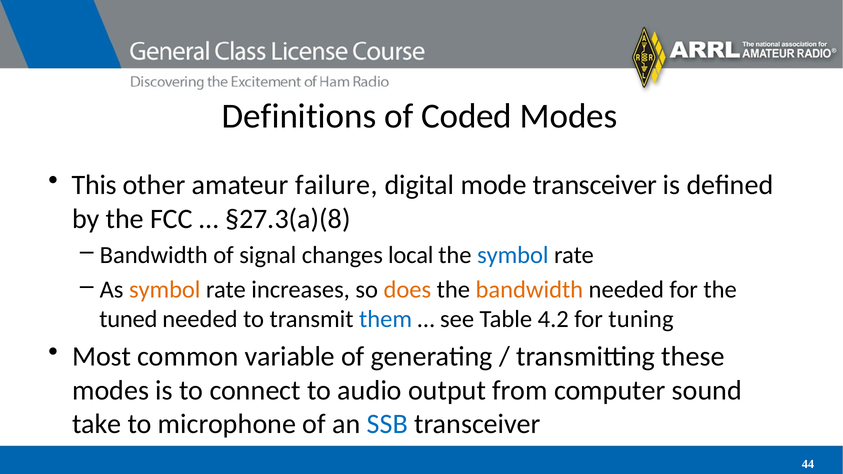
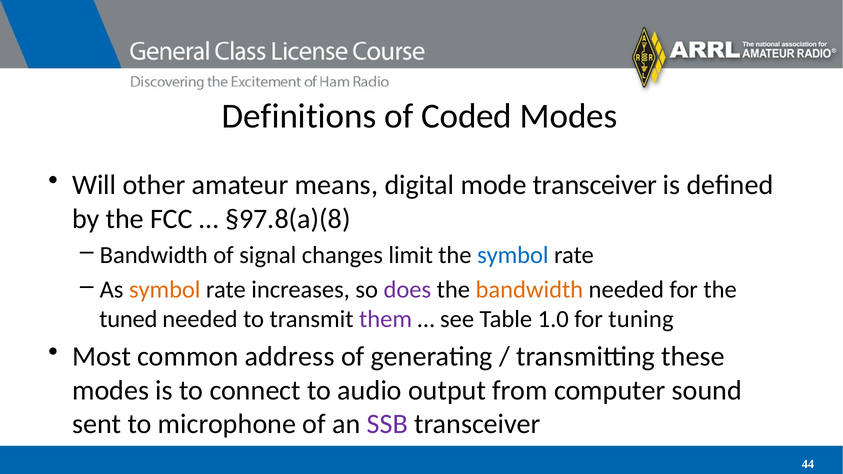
This: This -> Will (94, 185)
failure: failure -> means (336, 185)
§27.3(a)(8: §27.3(a)(8 -> §97.8(a)(8 (288, 219)
local: local -> limit (411, 255)
does colour: orange -> purple (407, 290)
them colour: blue -> purple (386, 319)
4.2: 4.2 -> 1.0 (553, 319)
variable: variable -> address (290, 357)
take: take -> sent (97, 424)
SSB colour: blue -> purple (387, 424)
